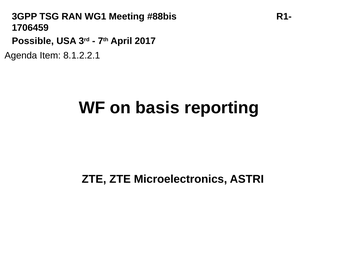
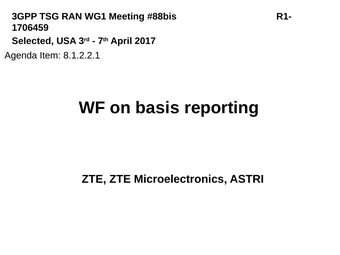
Possible: Possible -> Selected (33, 41)
